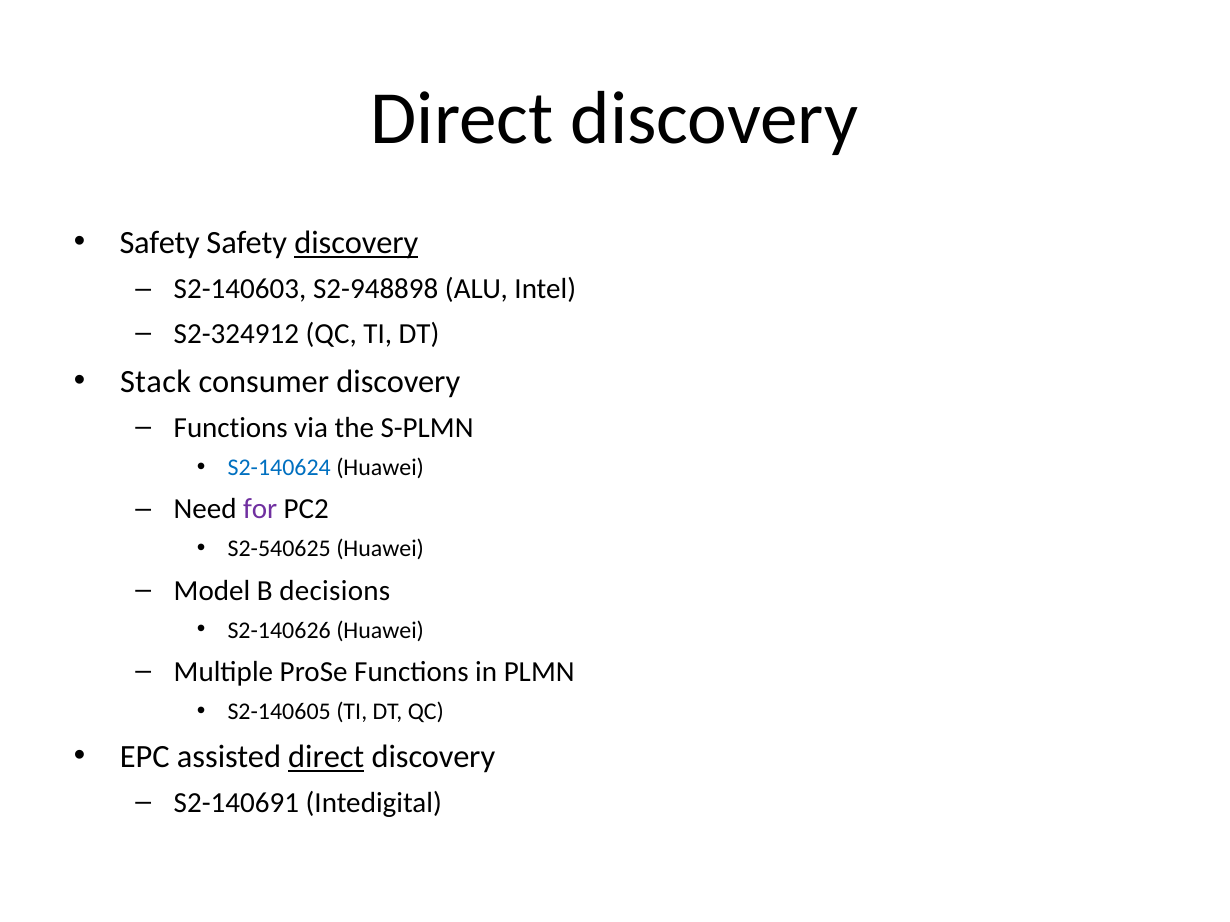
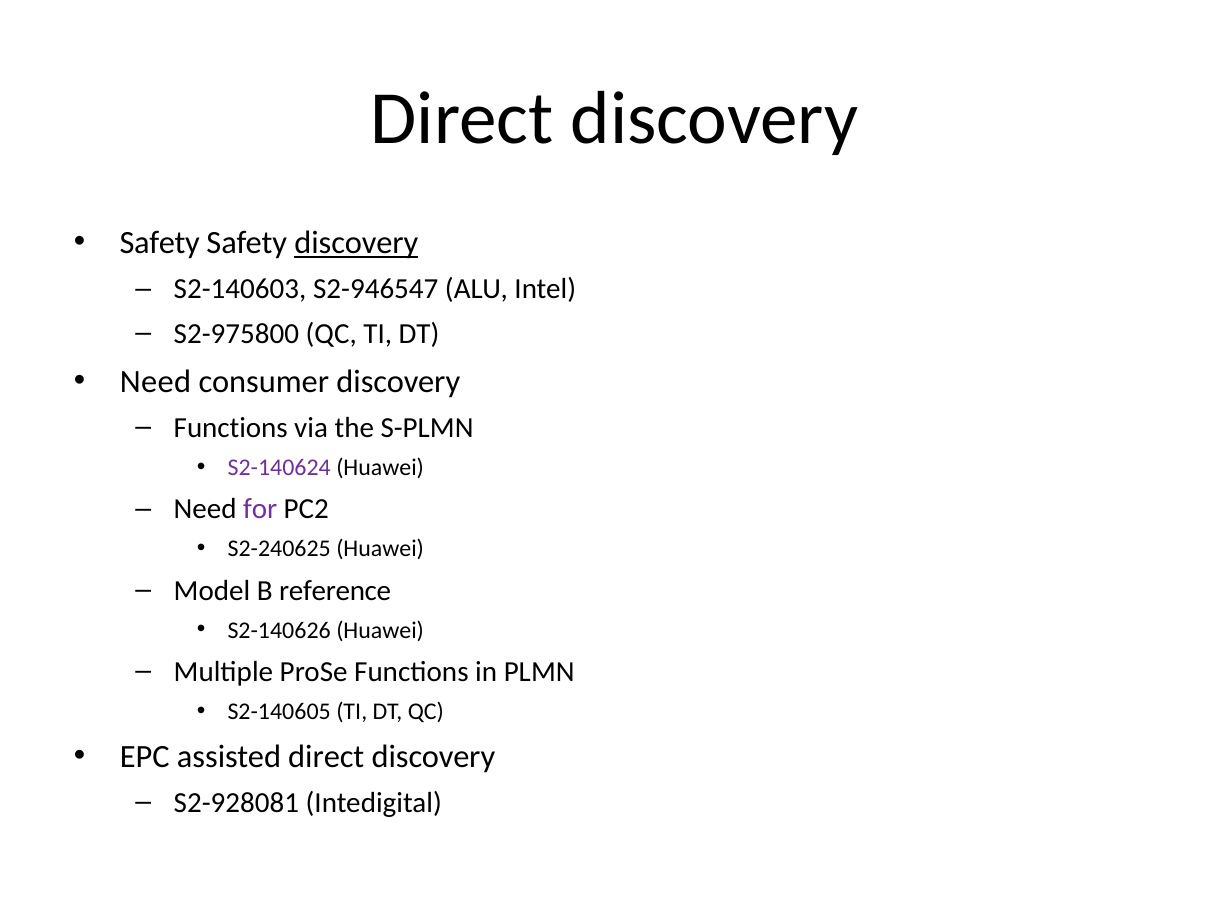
S2-948898: S2-948898 -> S2-946547 (376, 289)
S2-324912: S2-324912 -> S2-975800 (236, 334)
Stack: Stack -> Need (156, 382)
S2-140624 colour: blue -> purple (279, 468)
S2-540625: S2-540625 -> S2-240625 (279, 549)
decisions: decisions -> reference (335, 591)
direct underline: present -> none (326, 757)
S2-140691: S2-140691 -> S2-928081 (236, 803)
